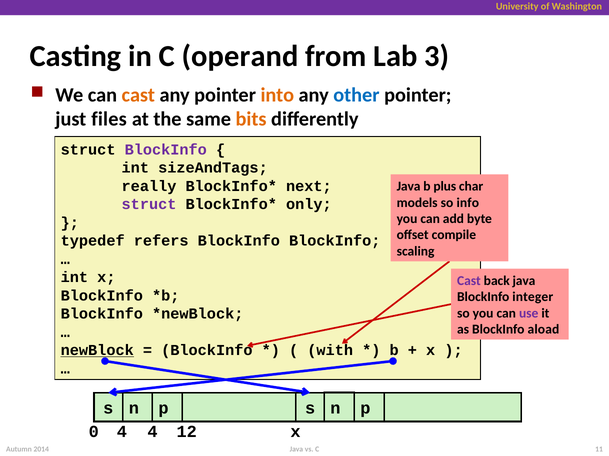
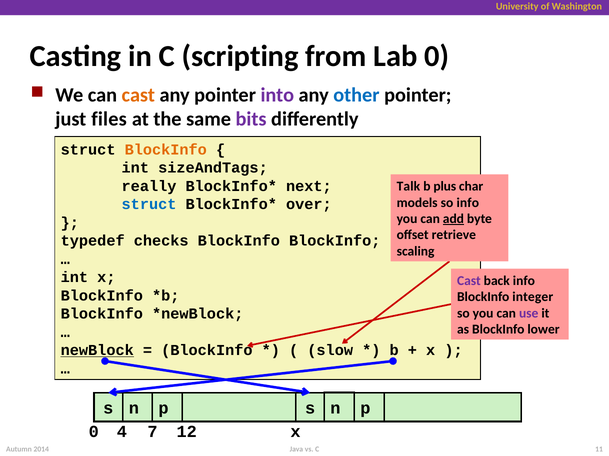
operand: operand -> scripting (240, 57)
Lab 3: 3 -> 0 (437, 57)
into colour: orange -> purple (277, 95)
bits colour: orange -> purple (251, 119)
BlockInfo colour: purple -> orange (166, 150)
Java: Java -> Talk (408, 187)
struct colour: purple -> blue (149, 205)
only: only -> over (309, 205)
add underline: none -> present (453, 219)
compile: compile -> retrieve (454, 235)
refers: refers -> checks (161, 241)
back java: java -> info (524, 281)
aload: aload -> lower (544, 330)
with: with -> slow (330, 351)
4 4: 4 -> 7 (153, 432)
